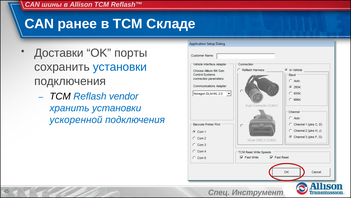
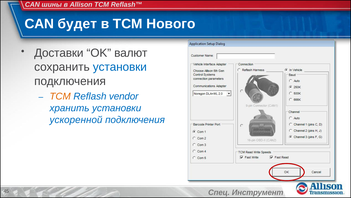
ранее: ранее -> будет (77, 24)
Складе: Складе -> Нового (171, 24)
порты: порты -> валют (131, 53)
TCM colour: black -> orange (60, 96)
